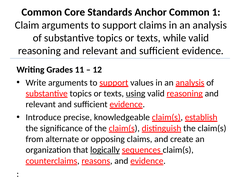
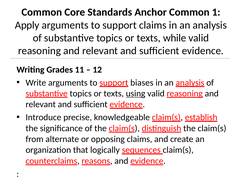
Claim: Claim -> Apply (27, 25)
values: values -> biases (142, 83)
logically underline: present -> none (105, 150)
